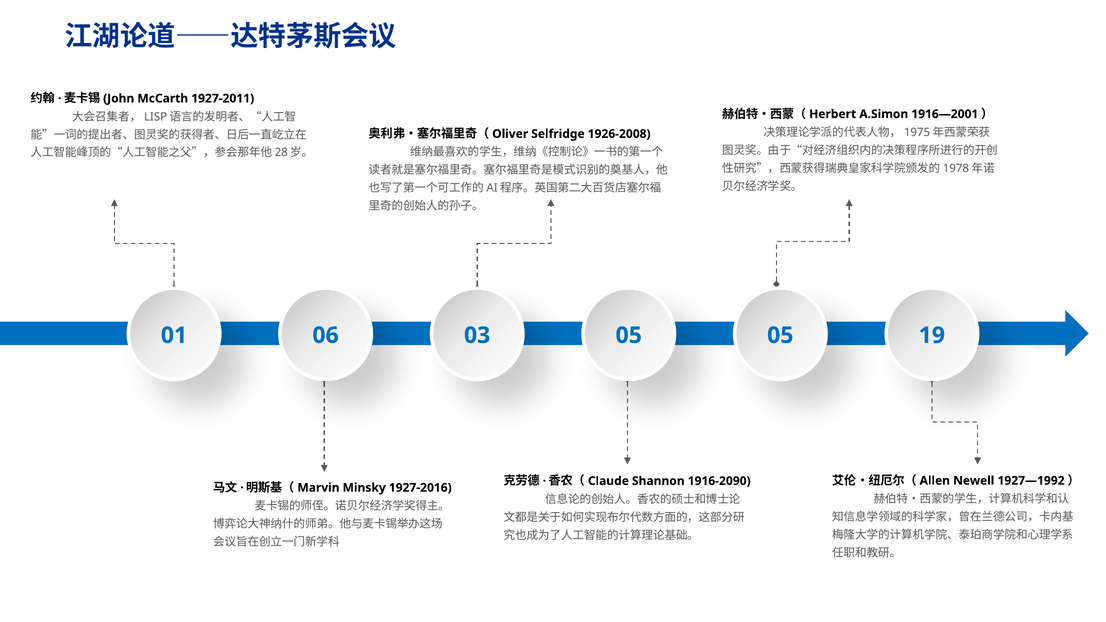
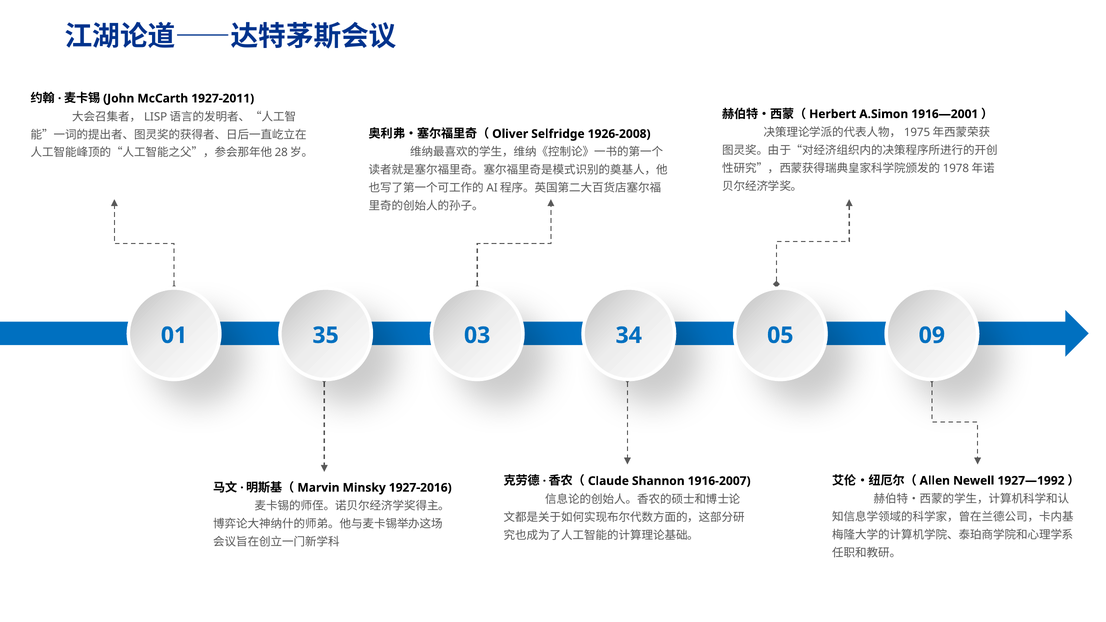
06: 06 -> 35 (326, 335)
03 05: 05 -> 34 (629, 335)
19: 19 -> 09 (932, 335)
1916-2090: 1916-2090 -> 1916-2007 (719, 481)
